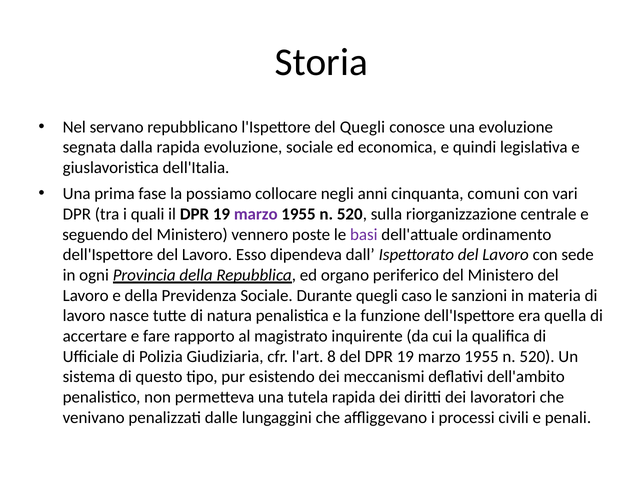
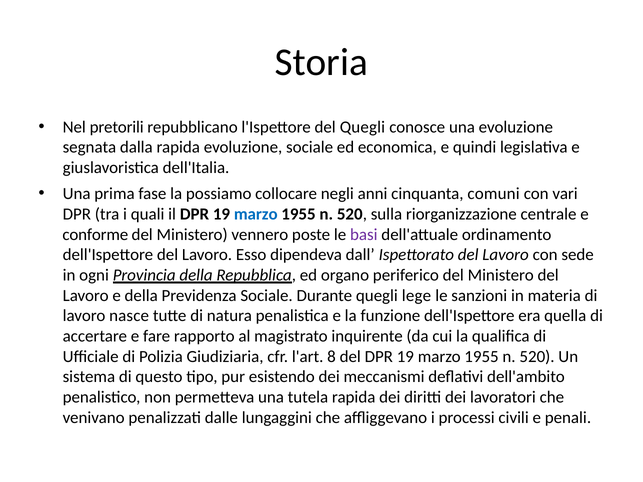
servano: servano -> pretorili (117, 127)
marzo colour: purple -> blue (256, 214)
seguendo: seguendo -> conforme (95, 235)
caso: caso -> lege (416, 296)
